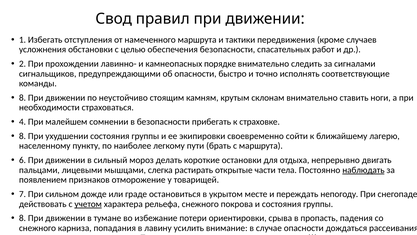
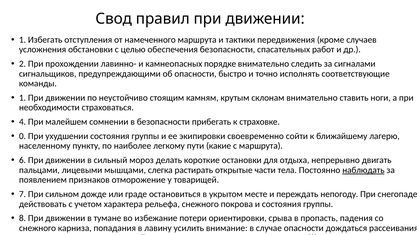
8: 8 -> 1 (22, 98)
8: 8 -> 0 (22, 136)
брать: брать -> какие (219, 146)
учетом underline: present -> none (88, 204)
